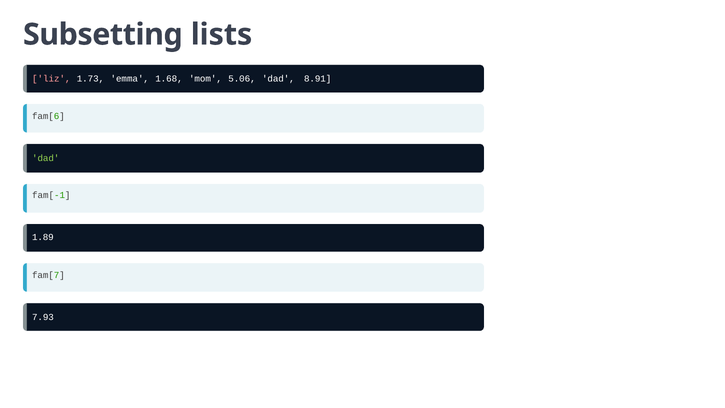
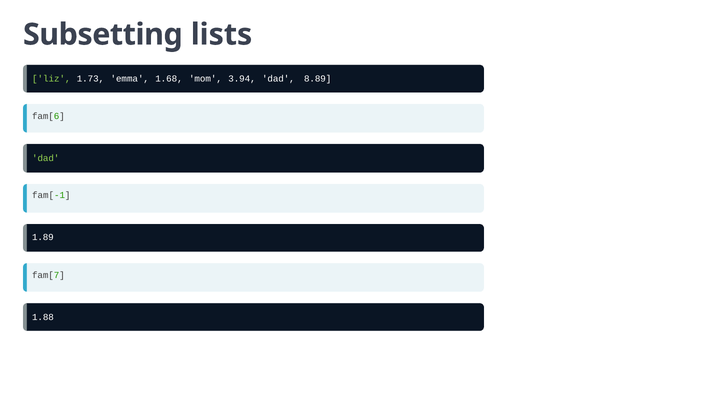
liz colour: pink -> light green (51, 79)
5.06: 5.06 -> 3.94 (242, 79)
8.91: 8.91 -> 8.89 (318, 79)
7.93: 7.93 -> 1.88 (43, 318)
